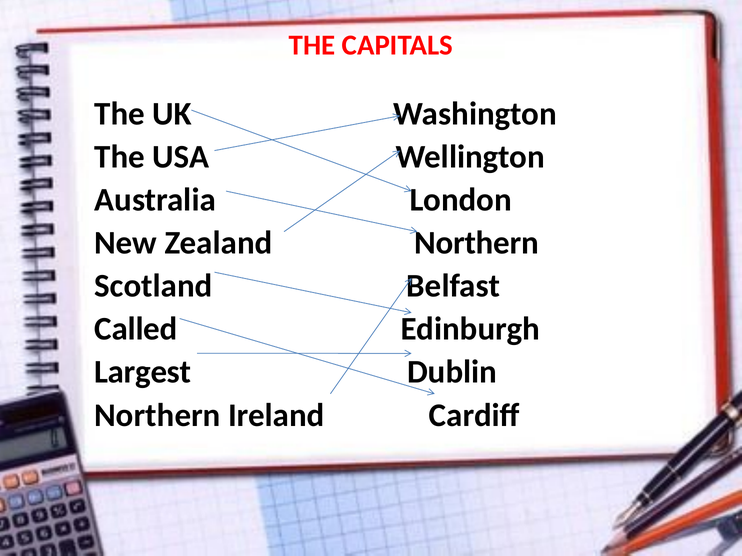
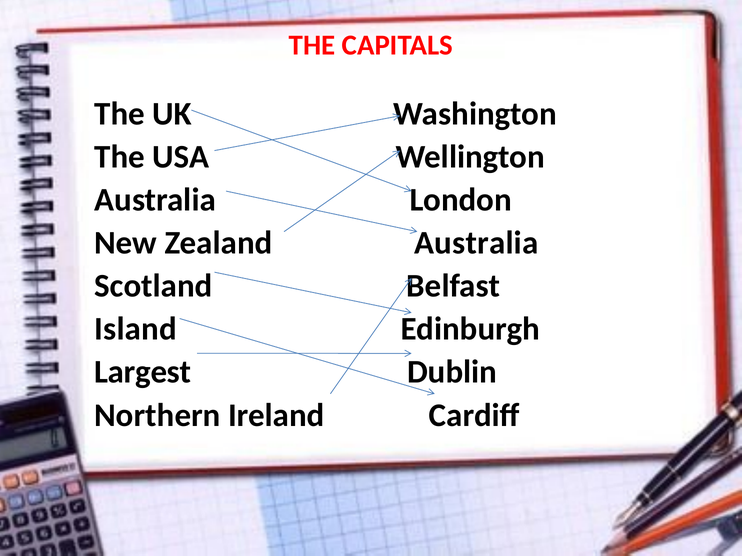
Zealand Northern: Northern -> Australia (476, 243)
Called: Called -> Island (136, 329)
